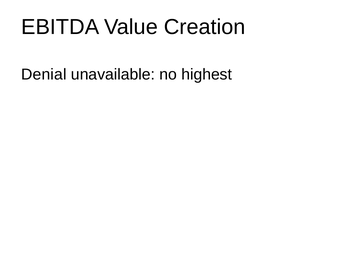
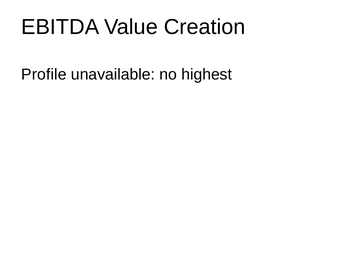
Denial: Denial -> Profile (44, 74)
